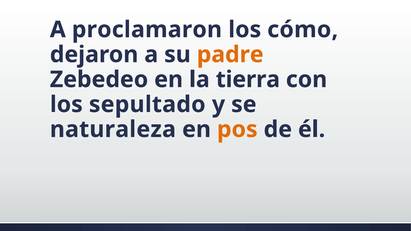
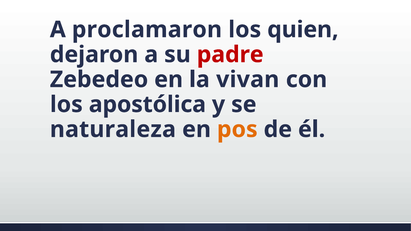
cómo: cómo -> quien (303, 30)
padre colour: orange -> red (230, 55)
tierra: tierra -> vivan (248, 80)
sepultado: sepultado -> apostólica (147, 105)
